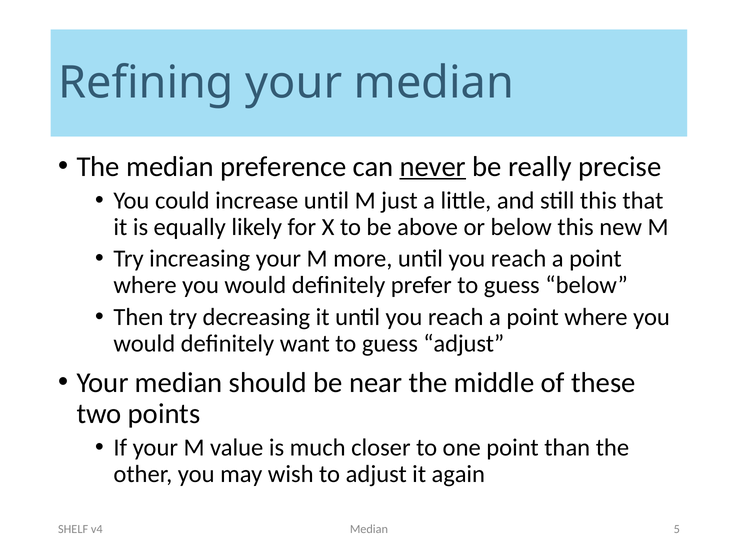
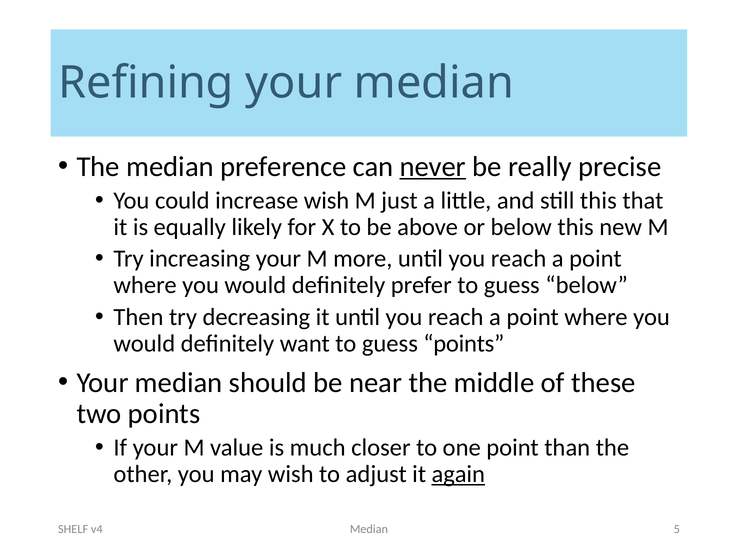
increase until: until -> wish (327, 200)
guess adjust: adjust -> points (464, 343)
again underline: none -> present (458, 474)
